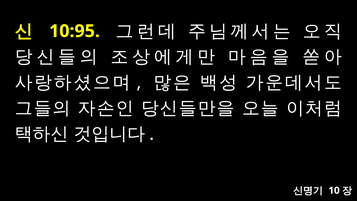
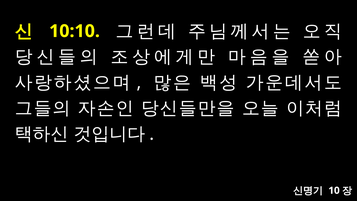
10:95: 10:95 -> 10:10 (74, 31)
